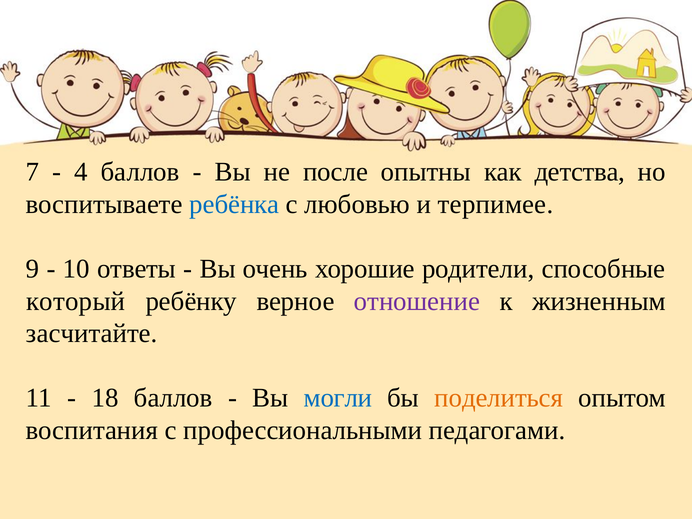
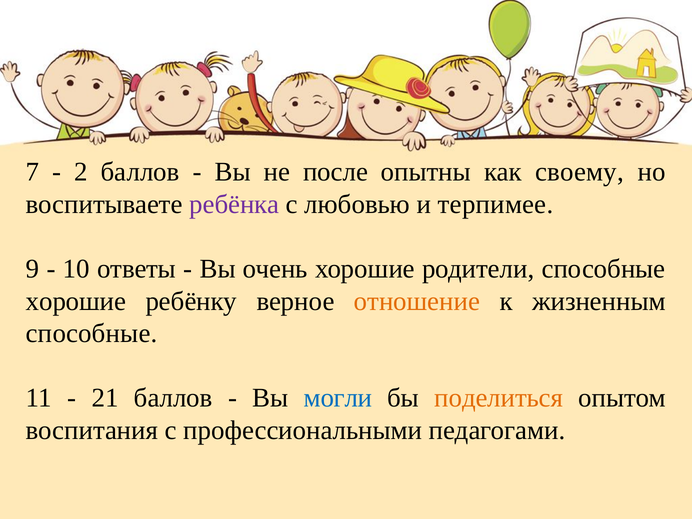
4: 4 -> 2 (81, 172)
детства: детства -> своему (580, 172)
ребёнка colour: blue -> purple (234, 204)
который: который -> хорошие (76, 301)
отношение colour: purple -> orange (417, 301)
засчитайте: засчитайте -> способные (92, 333)
18: 18 -> 21 (105, 398)
